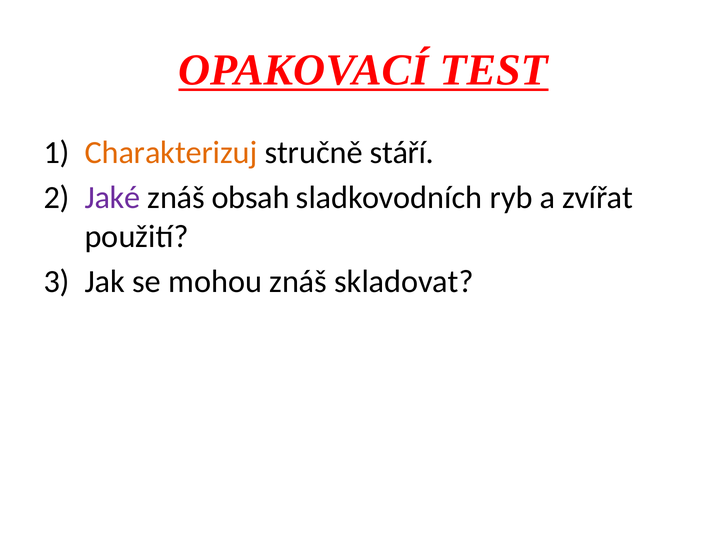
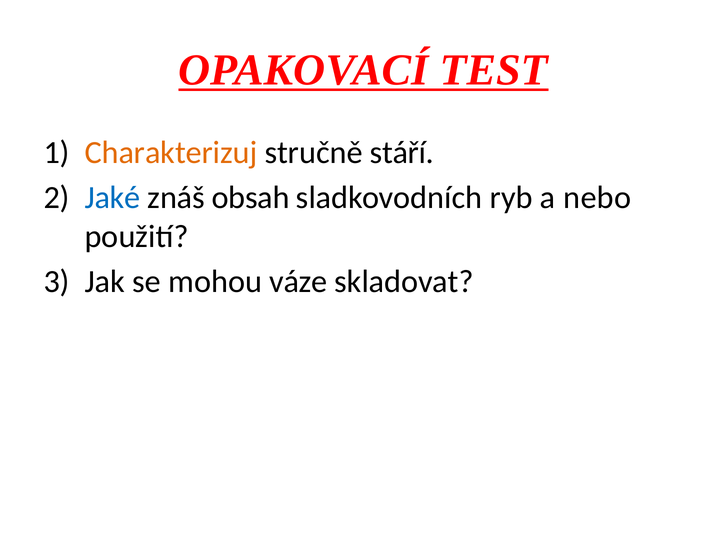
Jaké colour: purple -> blue (112, 198)
zvířat: zvířat -> nebo (597, 198)
mohou znáš: znáš -> váze (298, 282)
